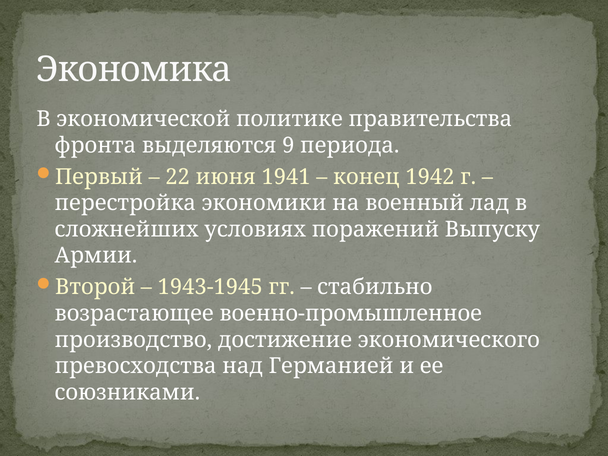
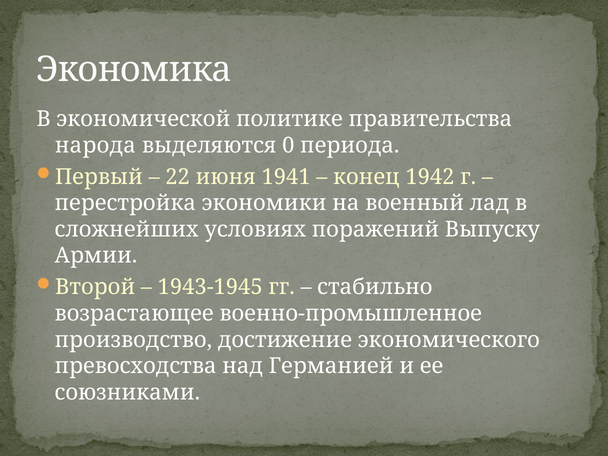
фронта: фронта -> народа (95, 145)
9: 9 -> 0 (288, 145)
